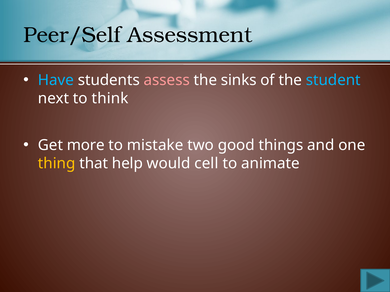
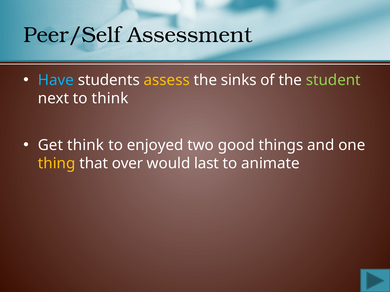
assess colour: pink -> yellow (167, 80)
student colour: light blue -> light green (333, 80)
Get more: more -> think (86, 145)
mistake: mistake -> enjoyed (155, 145)
help: help -> over (127, 164)
cell: cell -> last (207, 164)
